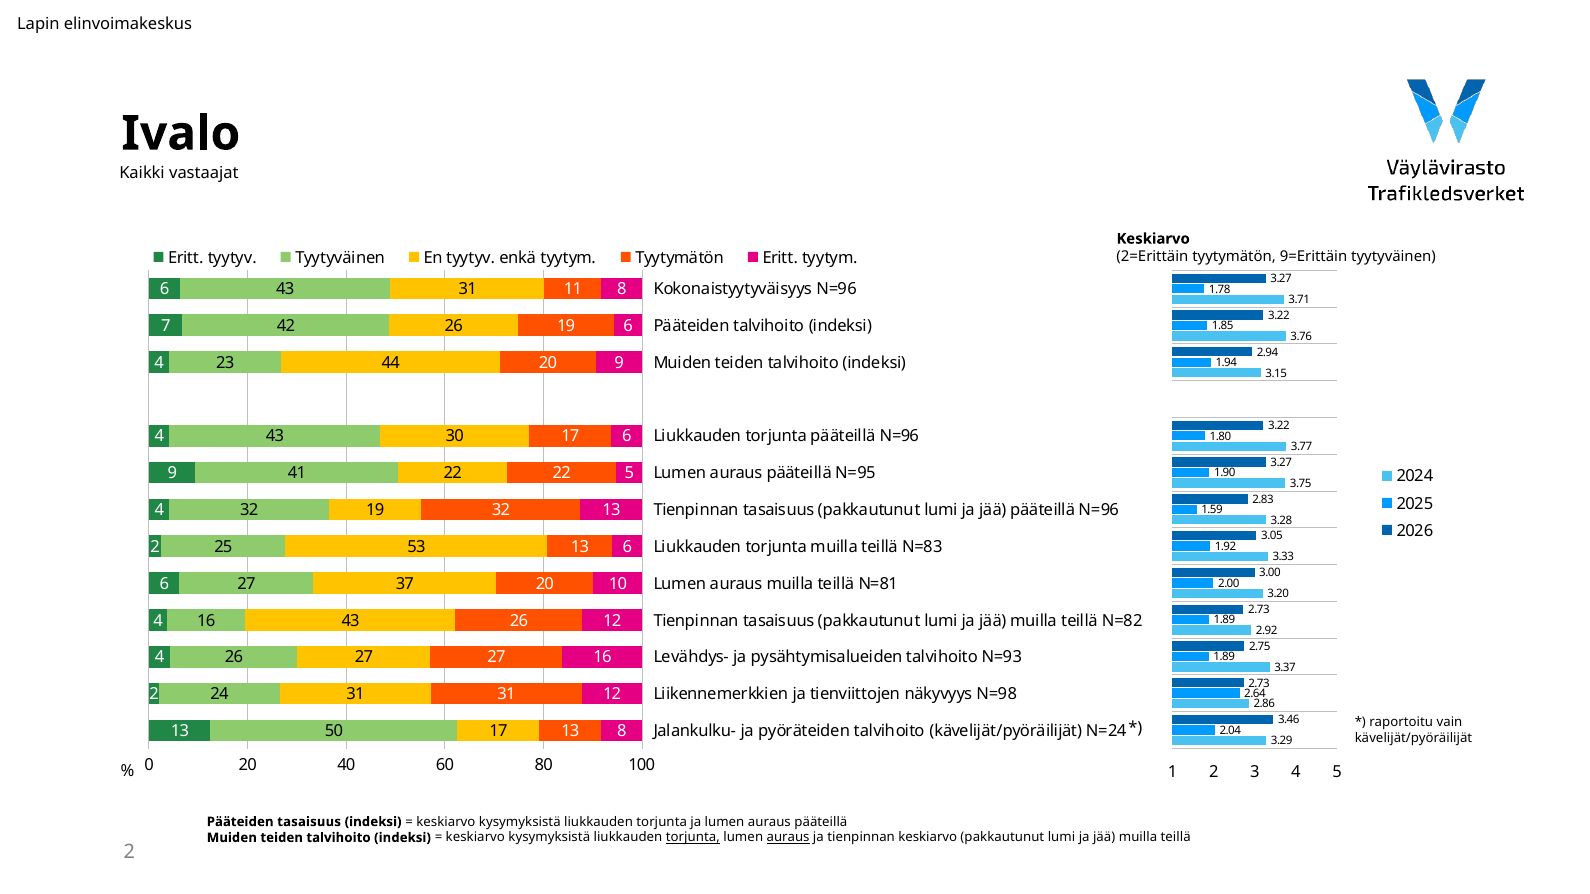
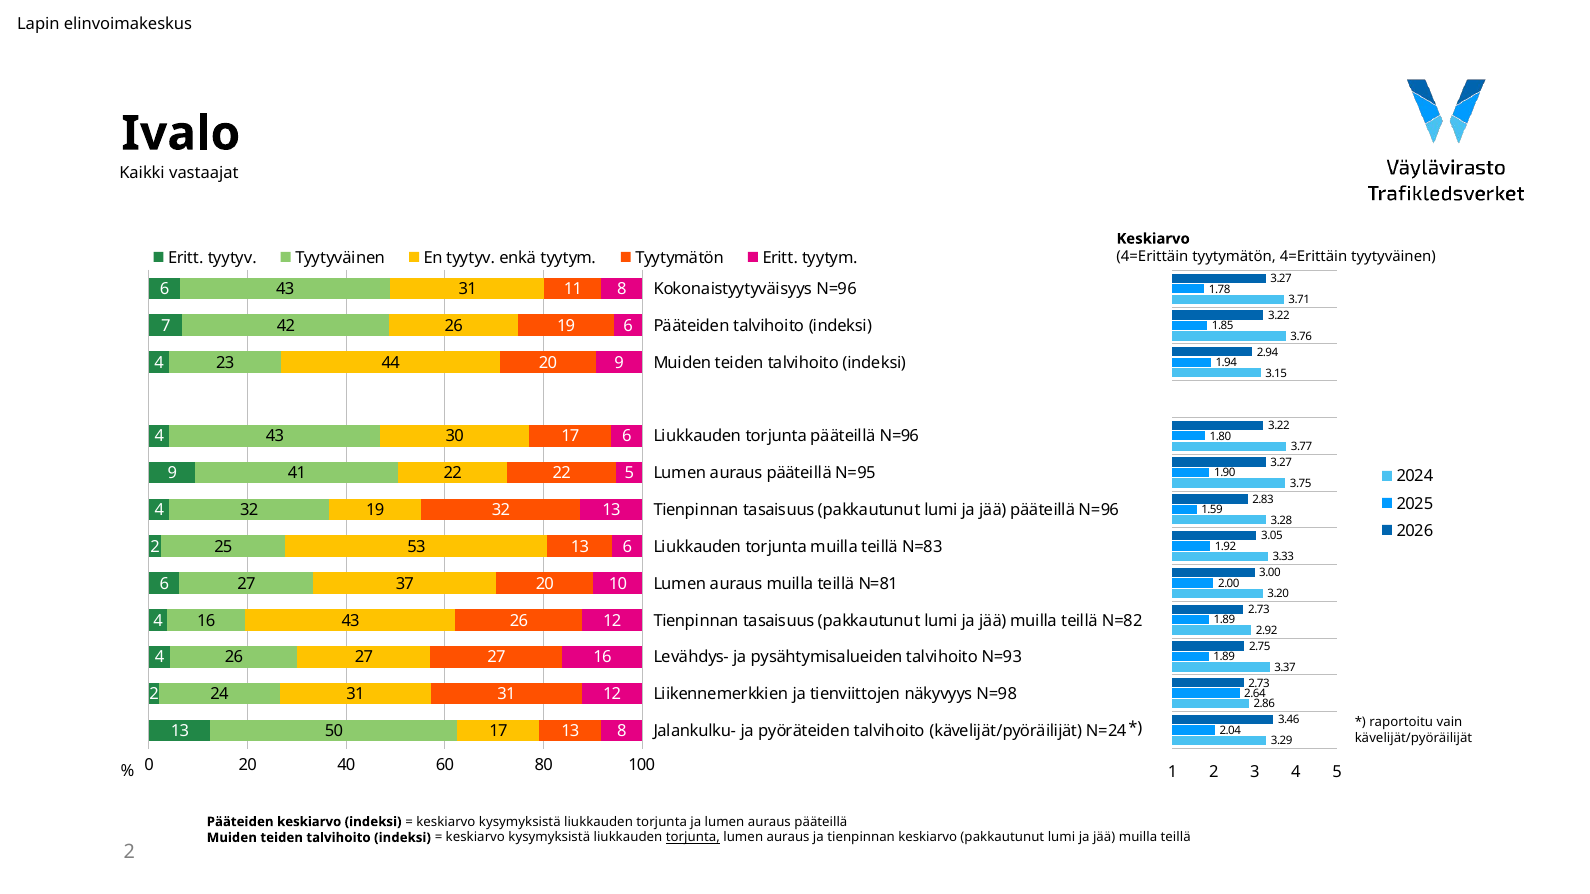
2=Erittäin: 2=Erittäin -> 4=Erittäin (1152, 257)
tyytymätön 9=Erittäin: 9=Erittäin -> 4=Erittäin (1314, 257)
Pääteiden tasaisuus: tasaisuus -> keskiarvo (309, 822)
auraus underline: present -> none (788, 838)
